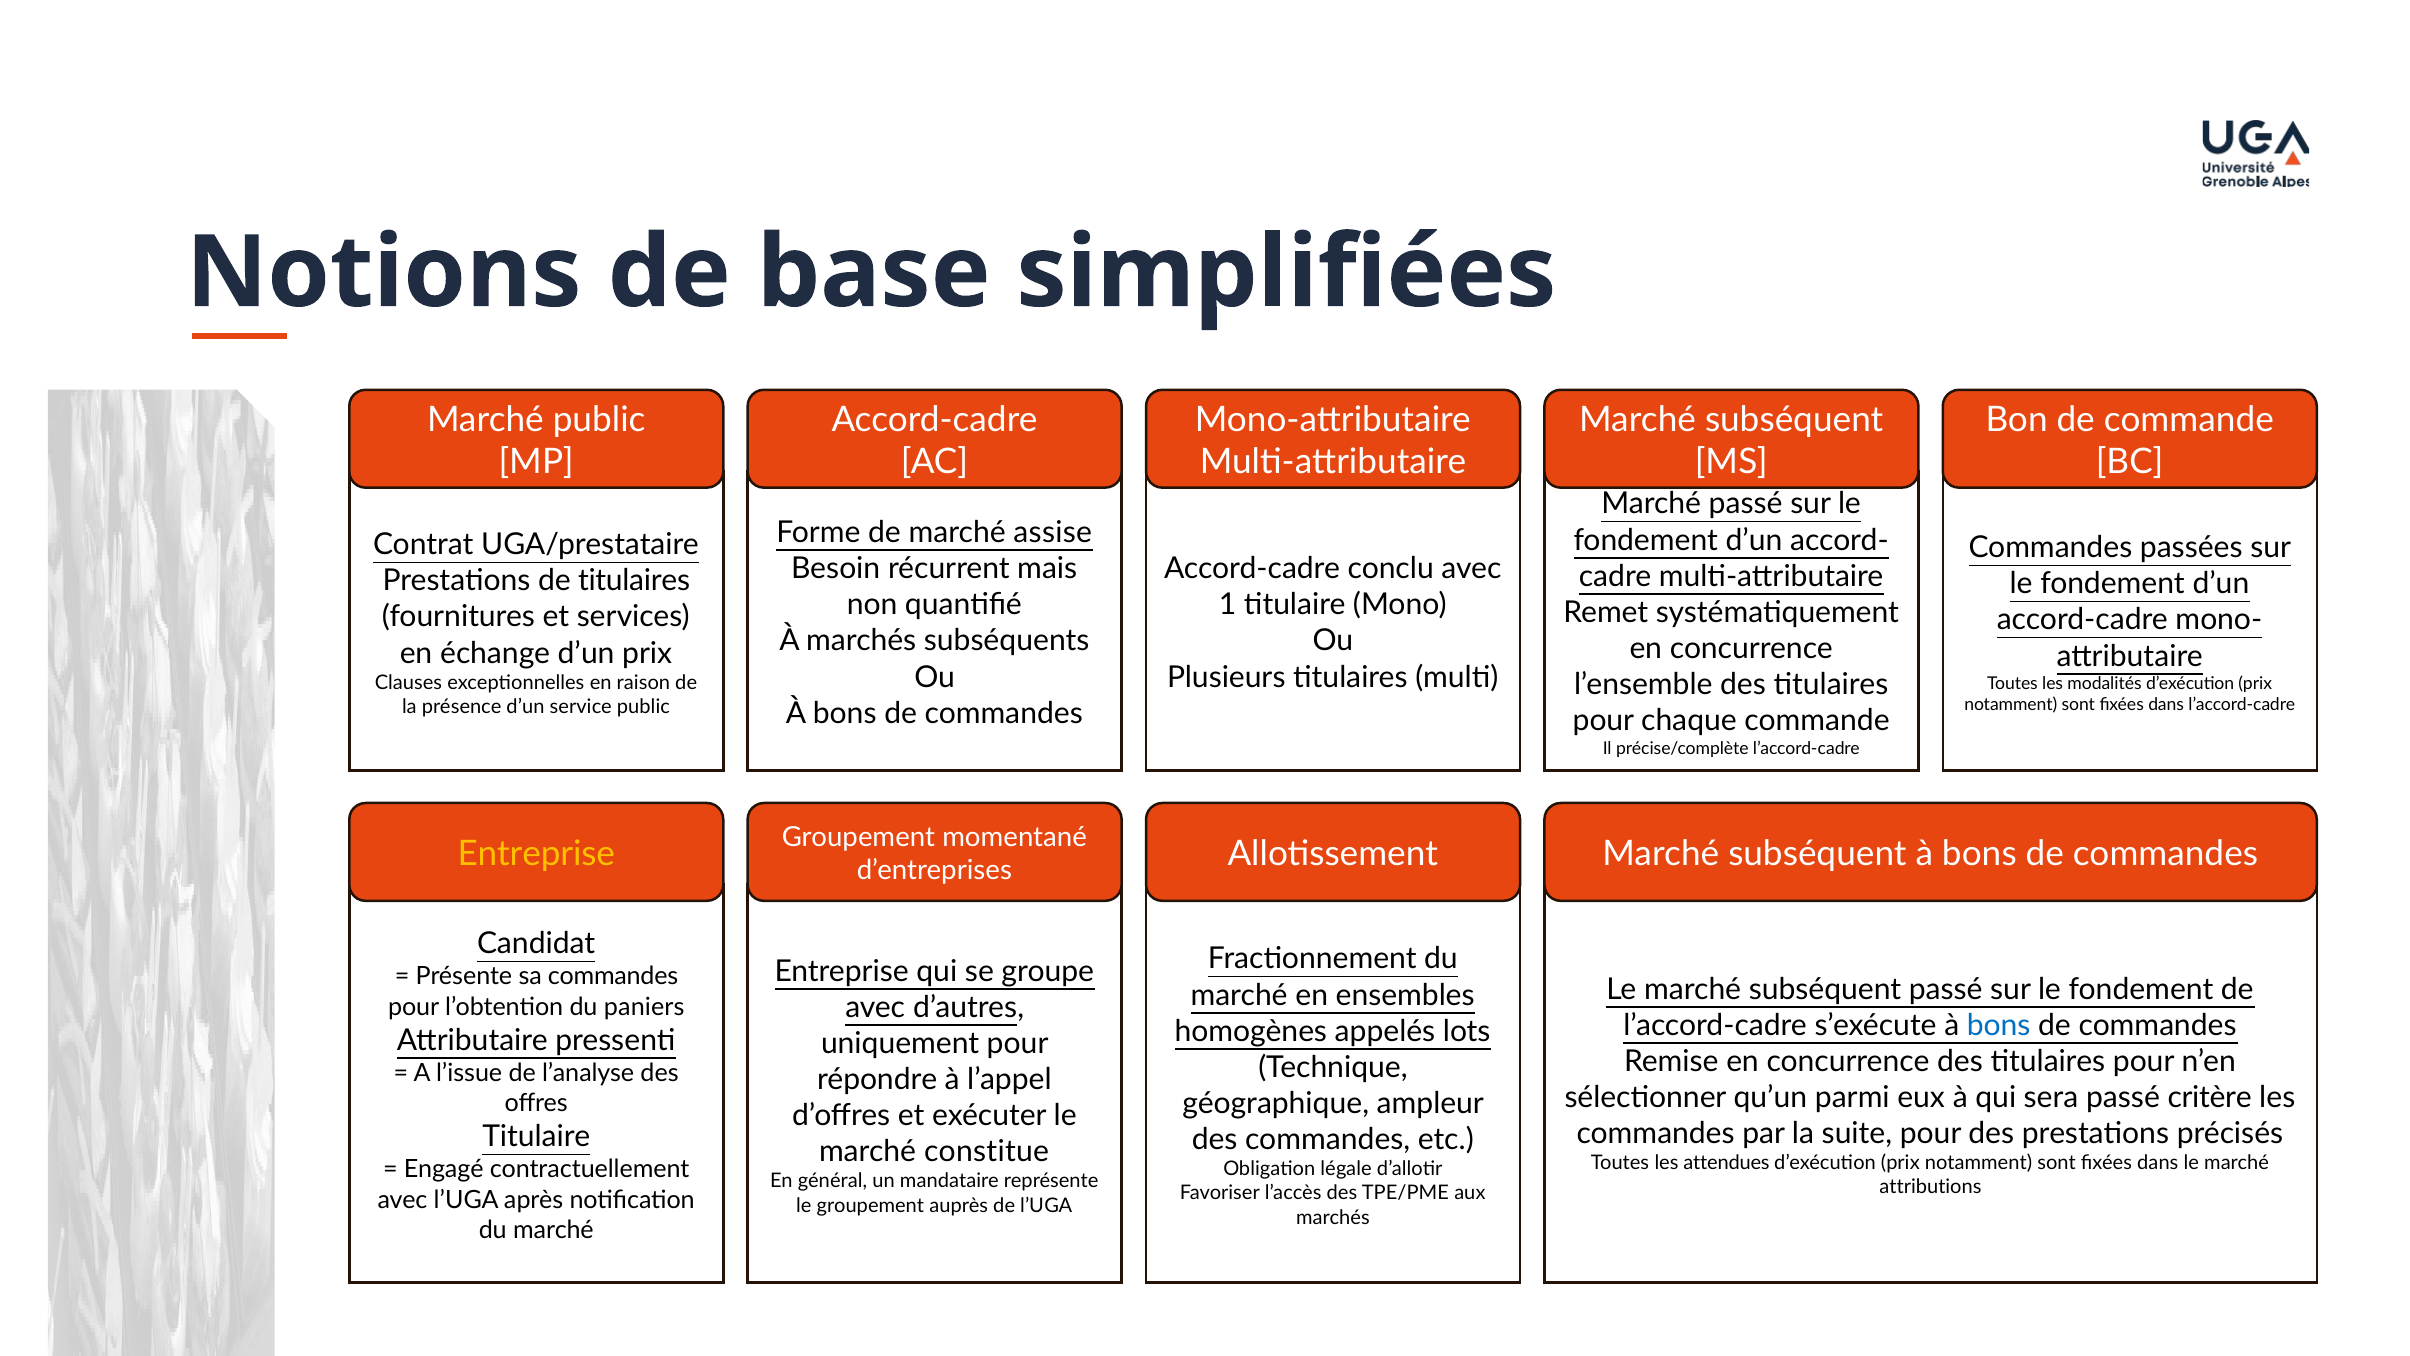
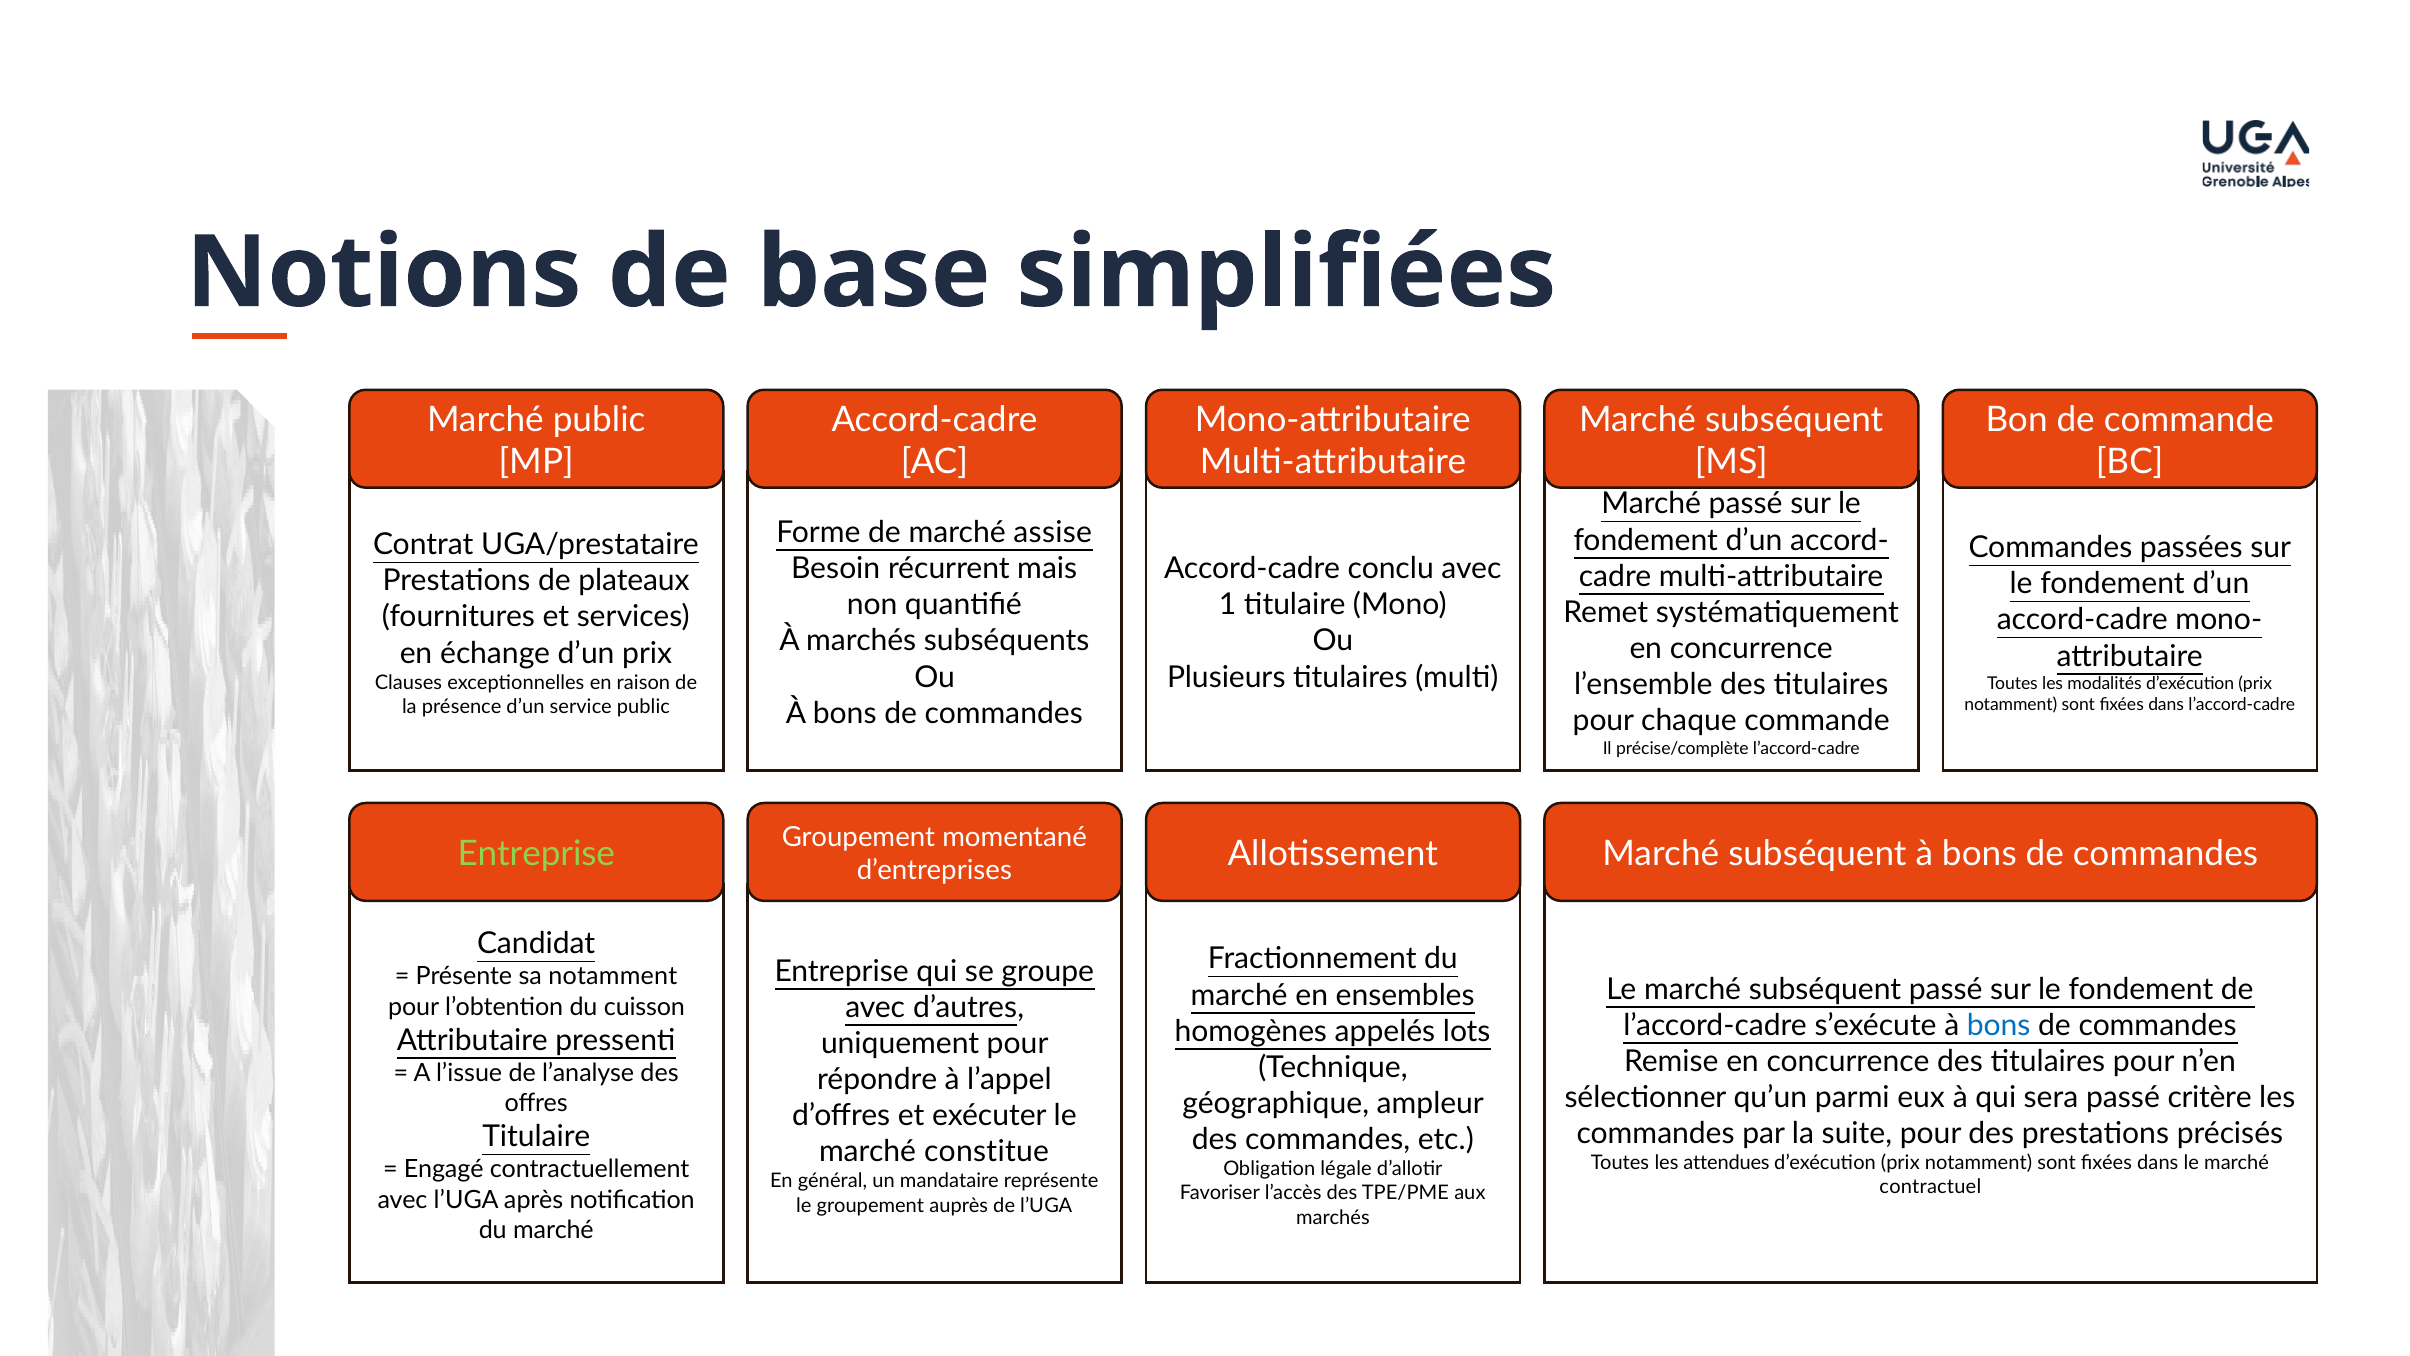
de titulaires: titulaires -> plateaux (634, 581)
Entreprise colour: yellow -> light green (536, 854)
sa commandes: commandes -> notamment (613, 976)
paniers: paniers -> cuisson (644, 1006)
attributions: attributions -> contractuel (1930, 1187)
